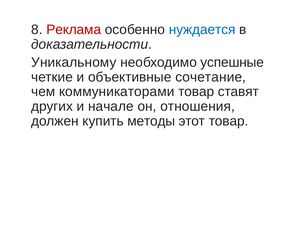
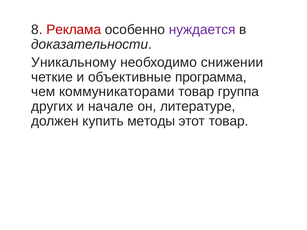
нуждается colour: blue -> purple (202, 30)
успешные: успешные -> снижении (232, 62)
сочетание: сочетание -> программа (211, 77)
ставят: ставят -> группа (238, 92)
отношения: отношения -> литературе (198, 107)
